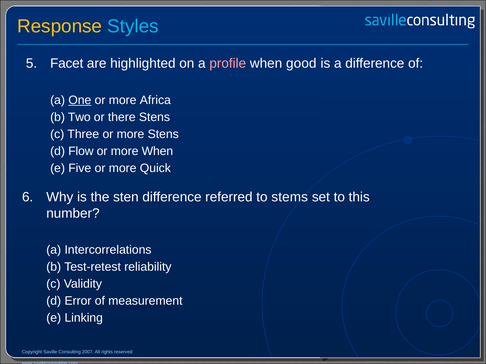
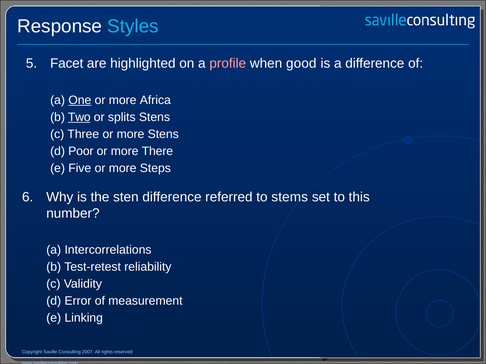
Response colour: yellow -> white (60, 26)
Two underline: none -> present (79, 117)
there: there -> splits (122, 117)
Flow: Flow -> Poor (81, 151)
more When: When -> There (157, 151)
Quick: Quick -> Steps (155, 168)
